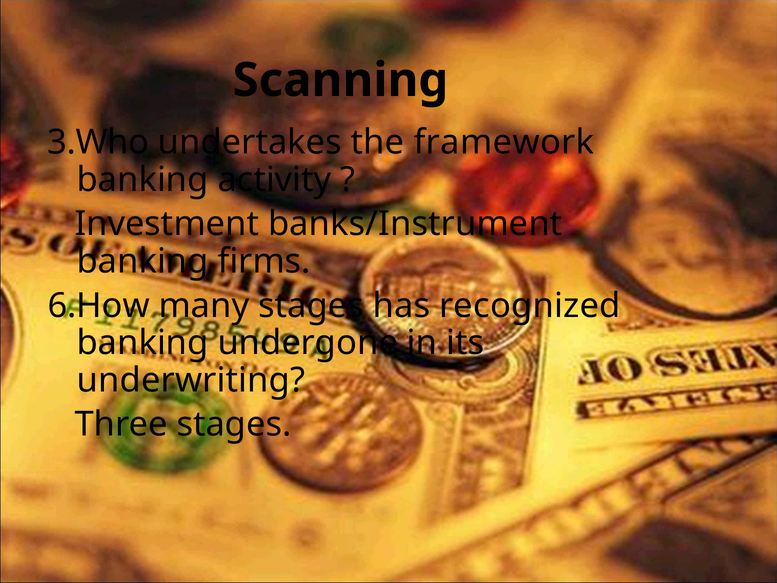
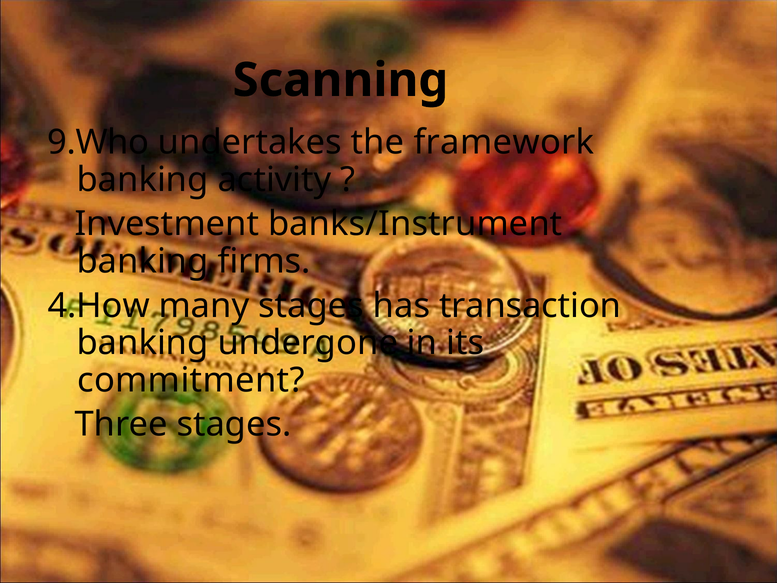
3.Who: 3.Who -> 9.Who (98, 142)
6.How: 6.How -> 4.How (99, 306)
recognized: recognized -> transaction (530, 306)
underwriting: underwriting -> commitment (191, 380)
